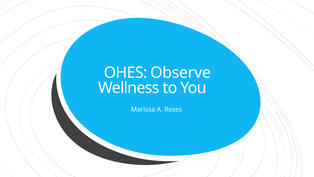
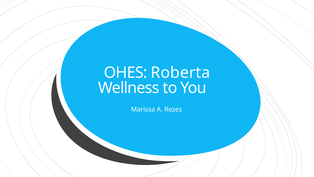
Observe: Observe -> Roberta (180, 73)
